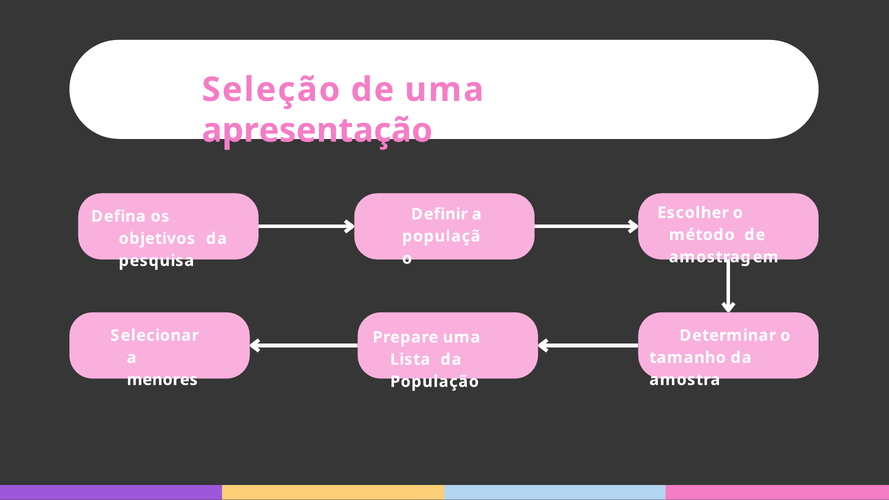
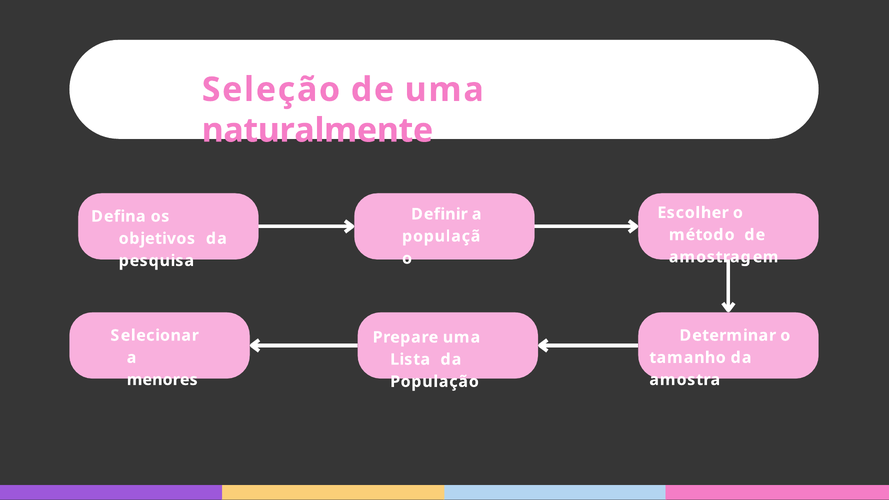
apresentação: apresentação -> naturalmente (317, 130)
